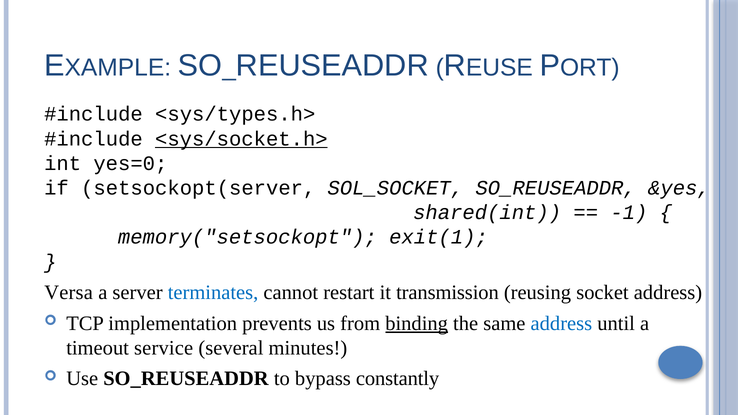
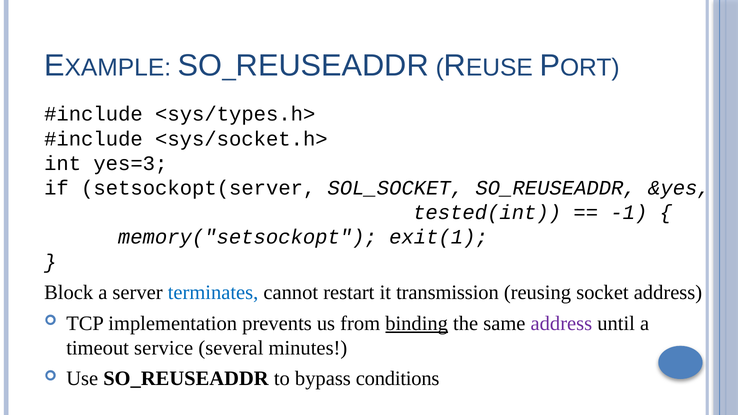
<sys/socket.h> underline: present -> none (241, 139)
yes=0: yes=0 -> yes=3 (130, 163)
shared(int: shared(int -> tested(int (487, 213)
Versa: Versa -> Block (69, 293)
address colour: blue -> purple (561, 323)
constantly: constantly -> conditions (398, 379)
